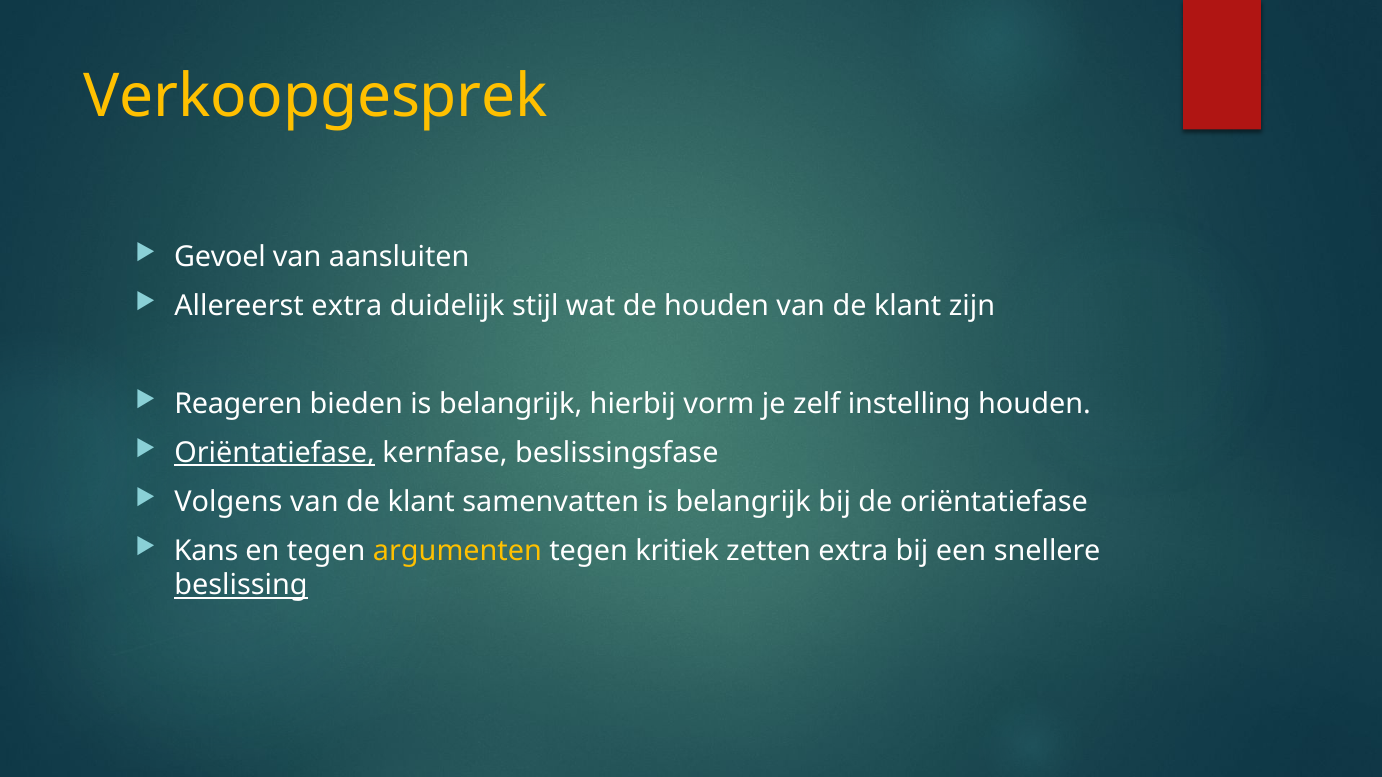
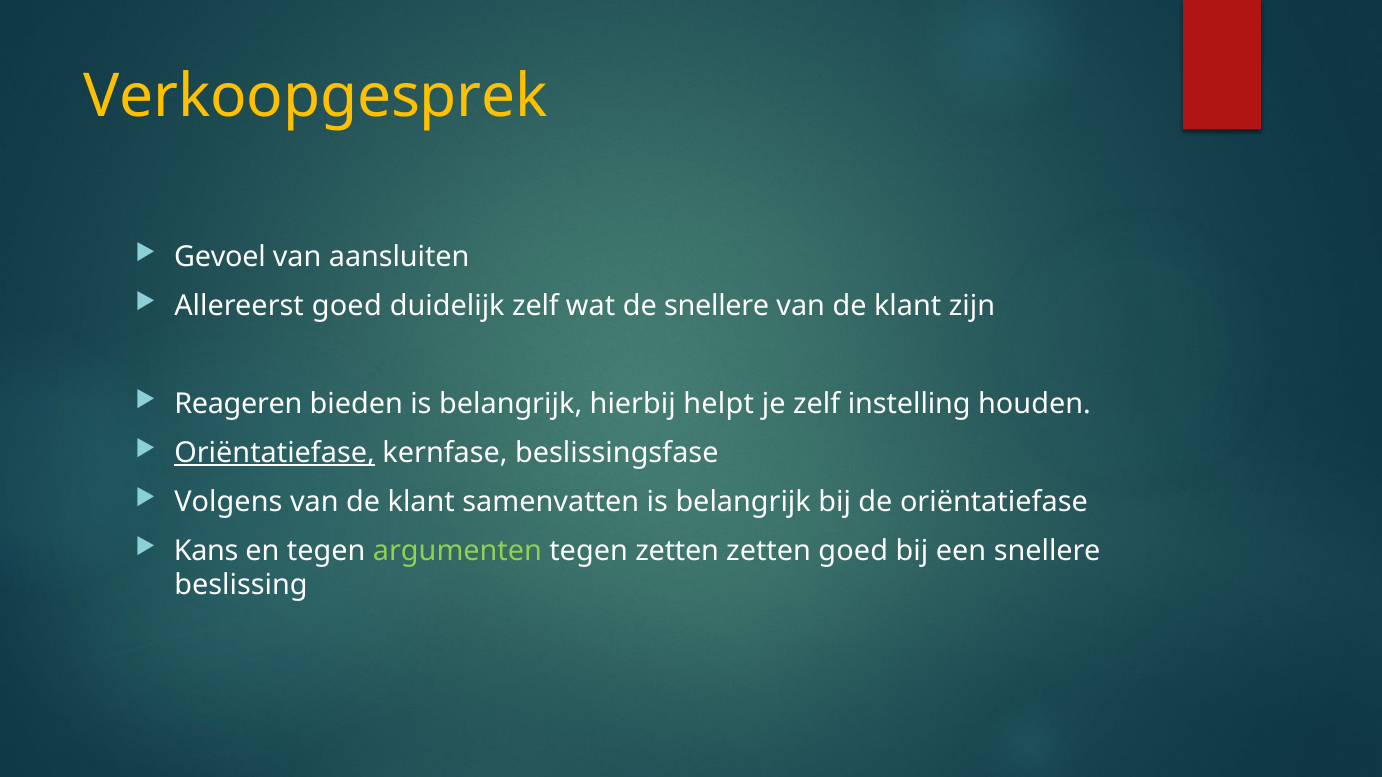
Allereerst extra: extra -> goed (347, 306)
duidelijk stijl: stijl -> zelf (535, 306)
de houden: houden -> snellere (717, 306)
vorm: vorm -> helpt (719, 404)
argumenten colour: yellow -> light green (457, 551)
tegen kritiek: kritiek -> zetten (677, 551)
zetten extra: extra -> goed (853, 551)
beslissing underline: present -> none (241, 586)
